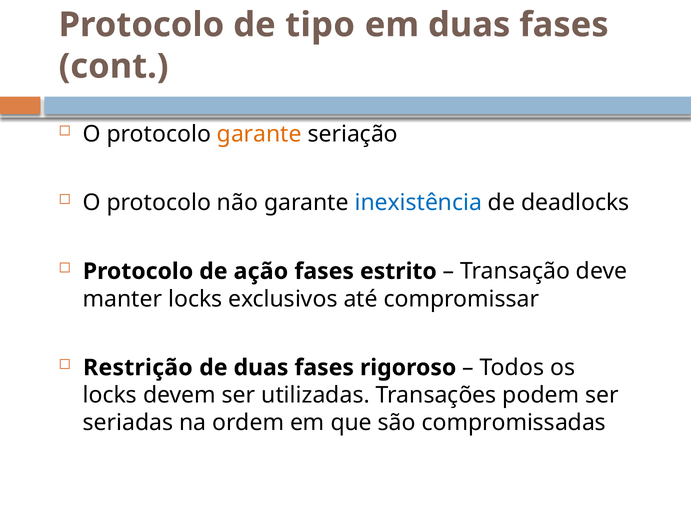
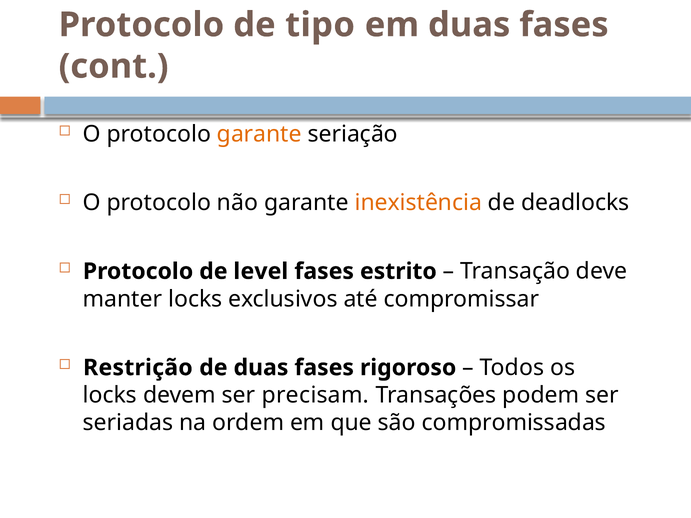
inexistência colour: blue -> orange (418, 203)
ação: ação -> level (261, 271)
utilizadas: utilizadas -> precisam (315, 395)
